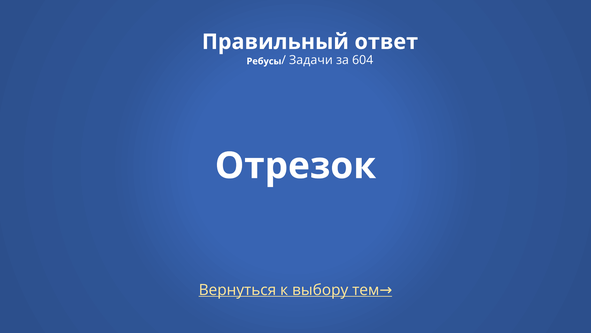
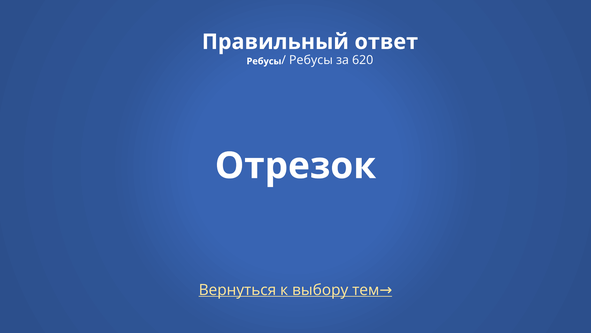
Задачи: Задачи -> Ребусы (311, 60)
604: 604 -> 620 (363, 60)
